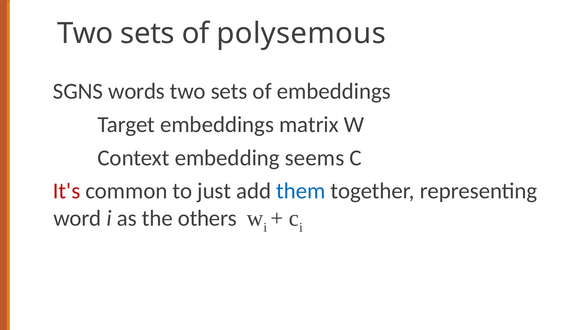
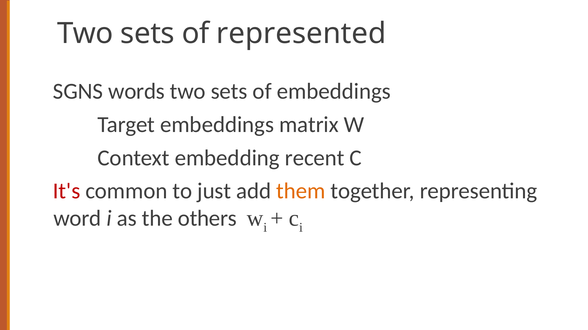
polysemous: polysemous -> represented (301, 34)
seems: seems -> recent (315, 158)
them colour: blue -> orange (301, 191)
